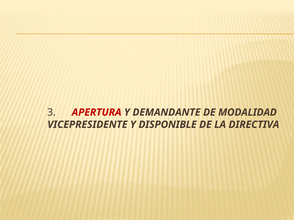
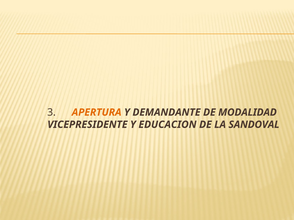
APERTURA colour: red -> orange (97, 113)
DISPONIBLE: DISPONIBLE -> EDUCACION (168, 125)
DIRECTIVA: DIRECTIVA -> SANDOVAL (254, 125)
